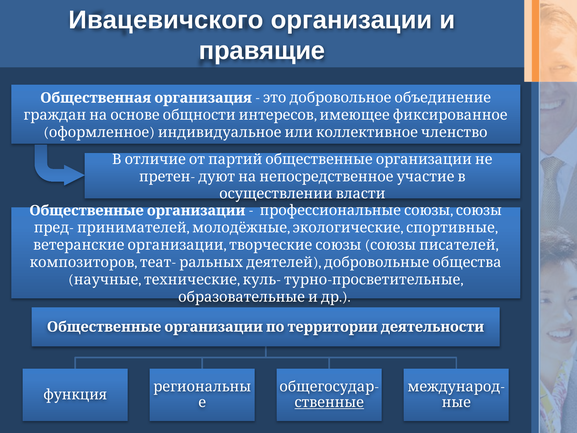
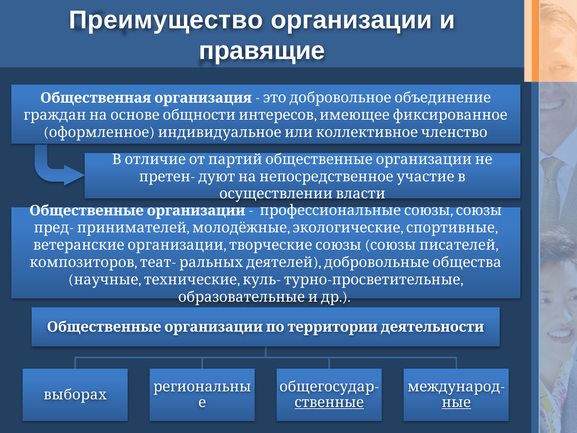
Ивацевичского: Ивацевичского -> Преимущество (166, 20)
функция: функция -> выборах (75, 394)
ные underline: none -> present (456, 402)
